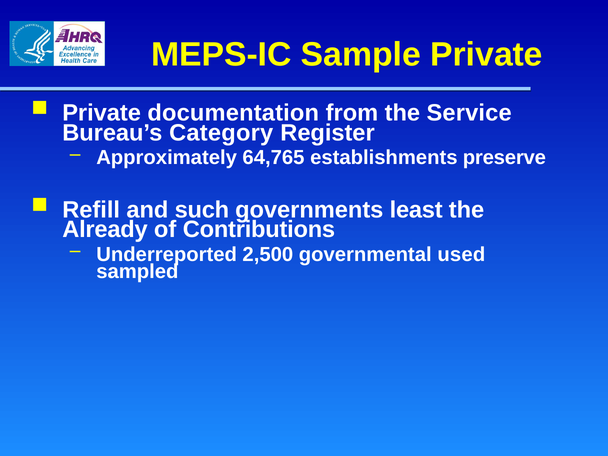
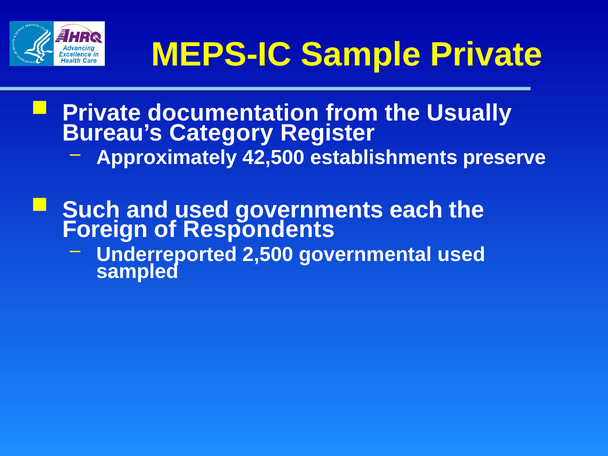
Service: Service -> Usually (469, 113)
64,765: 64,765 -> 42,500 (273, 158)
Refill: Refill -> Such (91, 210)
and such: such -> used (202, 210)
least: least -> each (416, 210)
Already: Already -> Foreign (105, 230)
Contributions: Contributions -> Respondents (259, 230)
